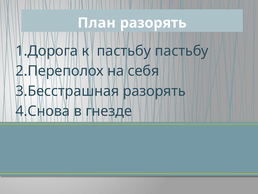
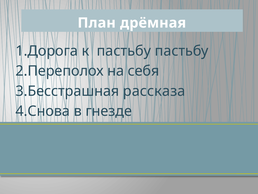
План разорять: разорять -> дрёмная (153, 23)
3.Бесстрашная разорять: разорять -> рассказа (154, 91)
